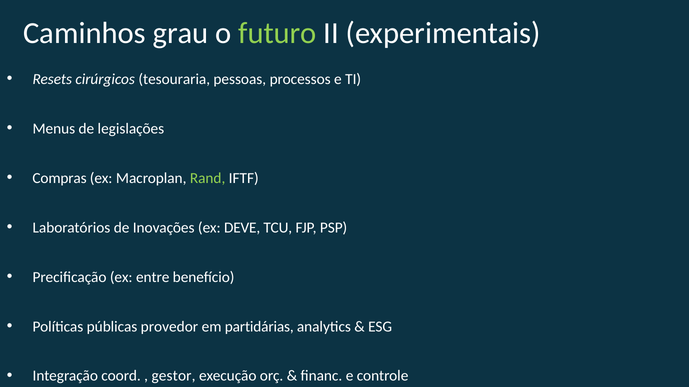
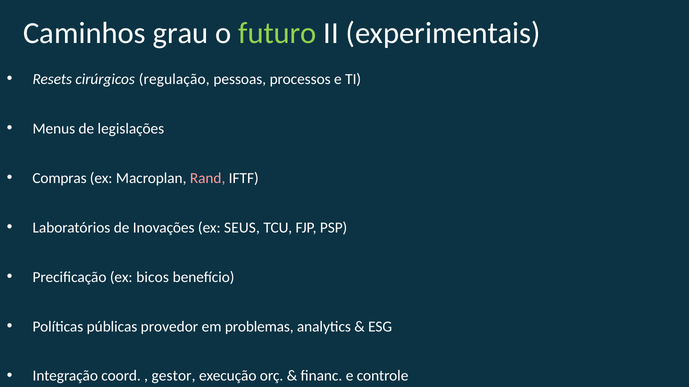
tesouraria: tesouraria -> regulação (174, 79)
Rand colour: light green -> pink (208, 178)
DEVE: DEVE -> SEUS (242, 228)
entre: entre -> bicos (153, 277)
partidárias: partidárias -> problemas (259, 327)
